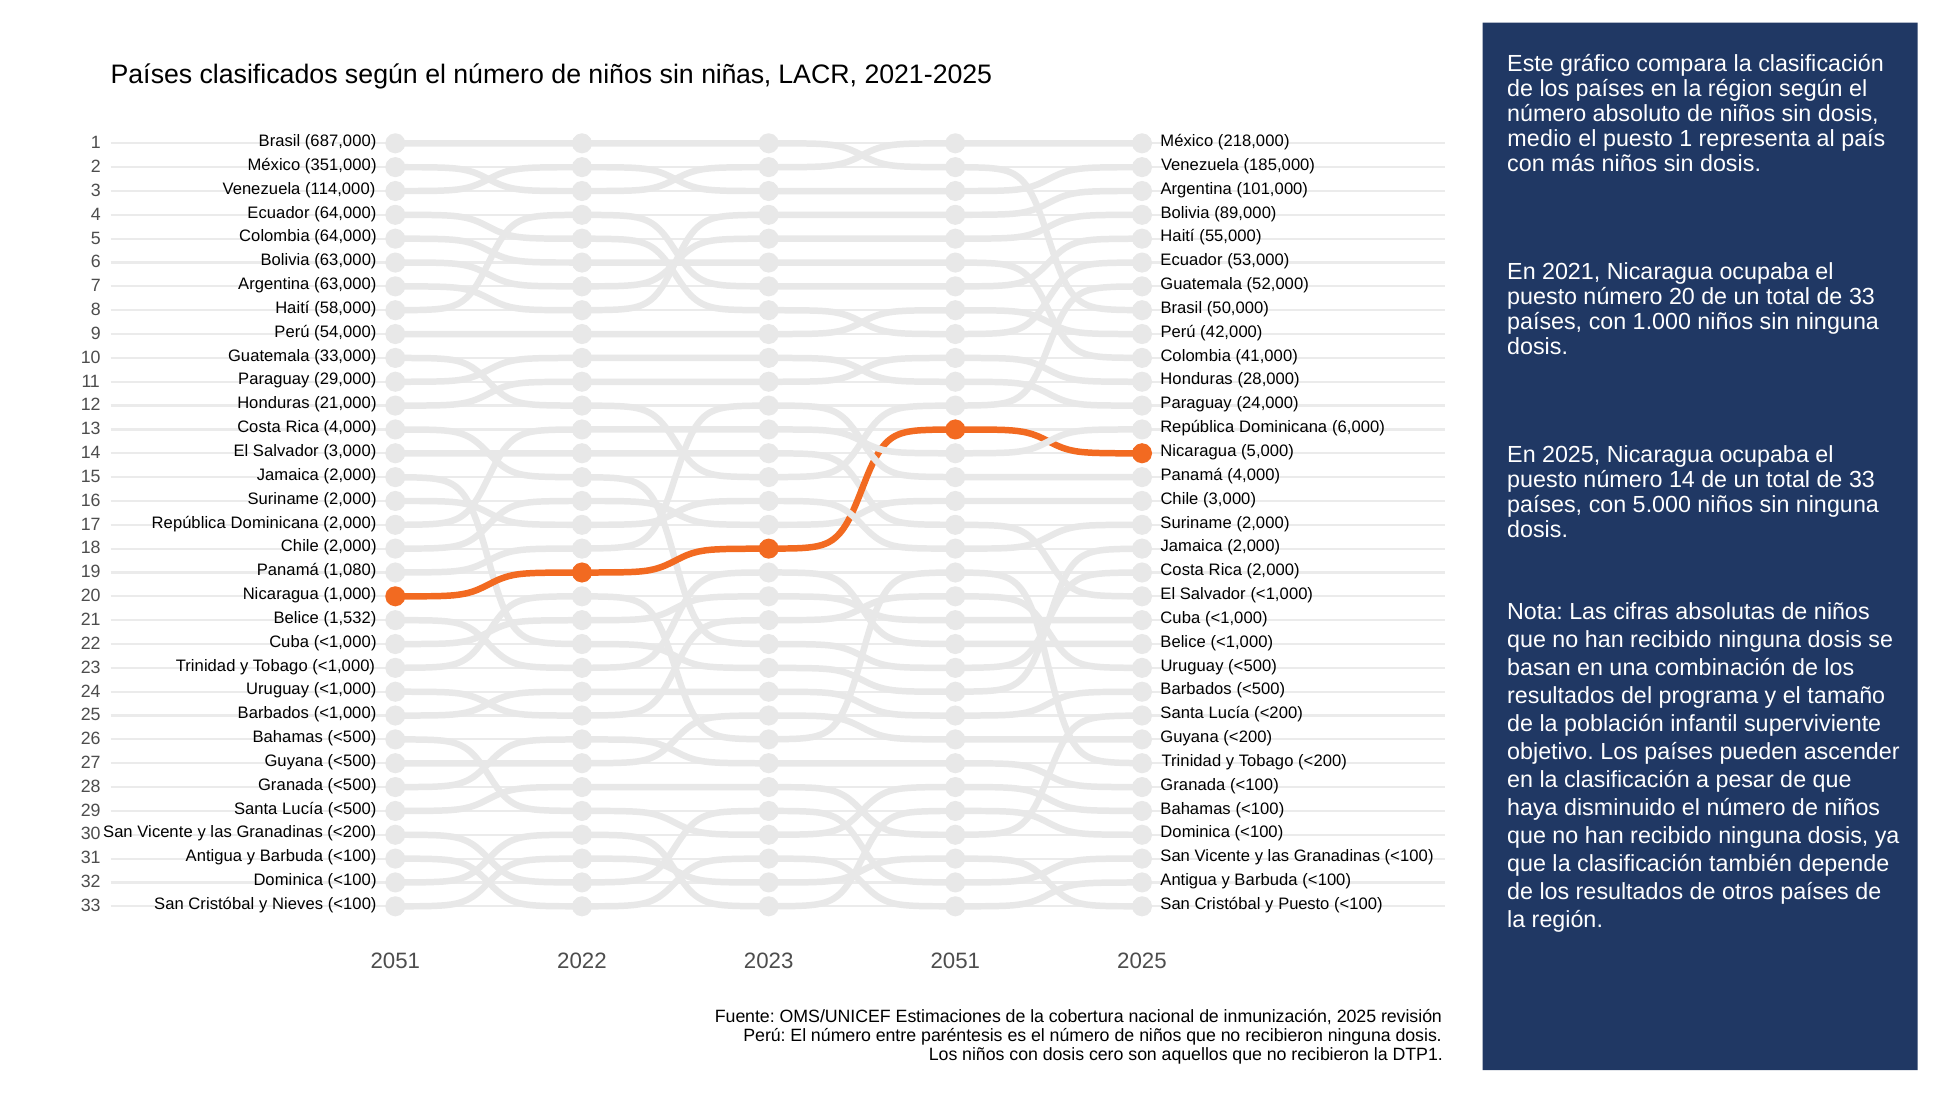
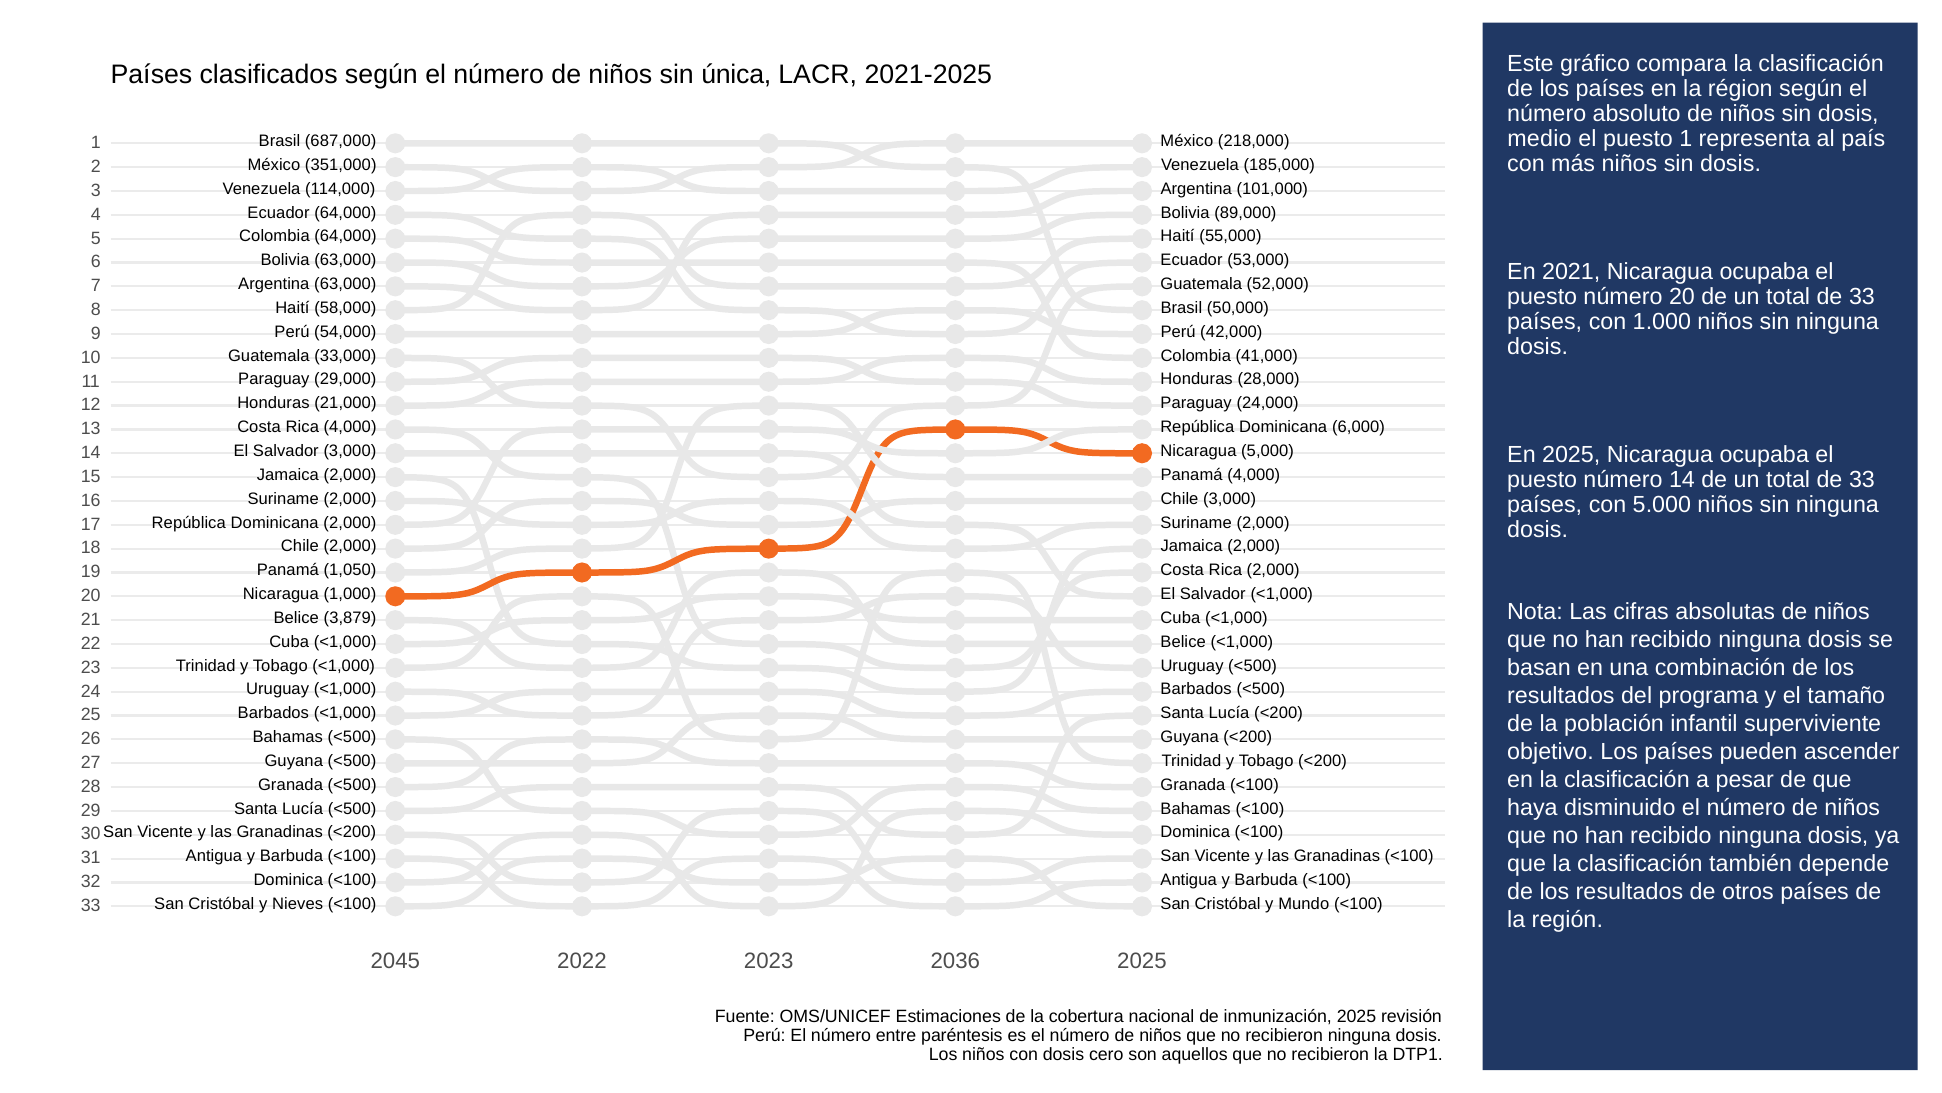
niñas: niñas -> única (736, 75)
1,080: 1,080 -> 1,050 (350, 570)
1,532: 1,532 -> 3,879 (350, 618)
y Puesto: Puesto -> Mundo (1304, 904)
2051: 2051 -> 2045 (395, 961)
2023 2051: 2051 -> 2036 (955, 961)
